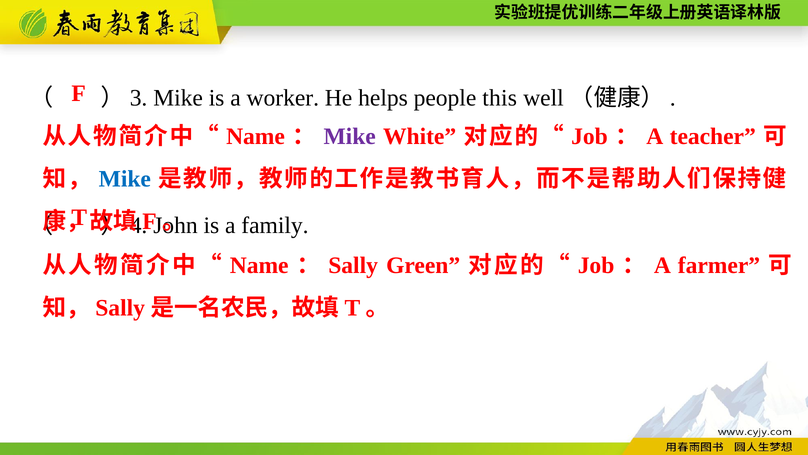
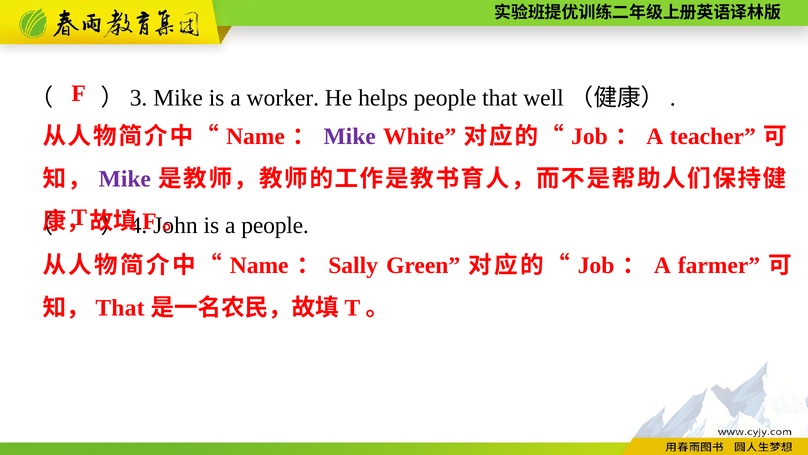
people this: this -> that (500, 98)
Mike colour: blue -> purple (125, 179)
a family: family -> people (275, 225)
Sally: Sally -> That (120, 307)
